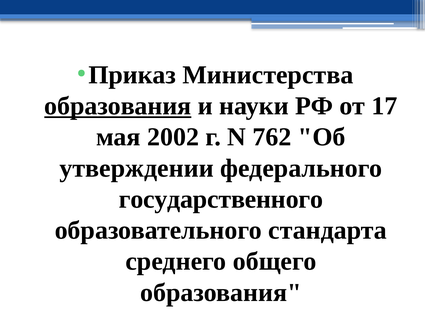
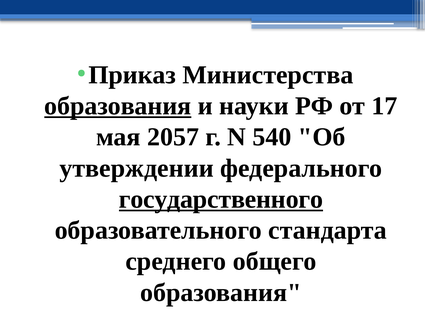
2002: 2002 -> 2057 (173, 137)
762: 762 -> 540 (272, 137)
государственного underline: none -> present (221, 200)
